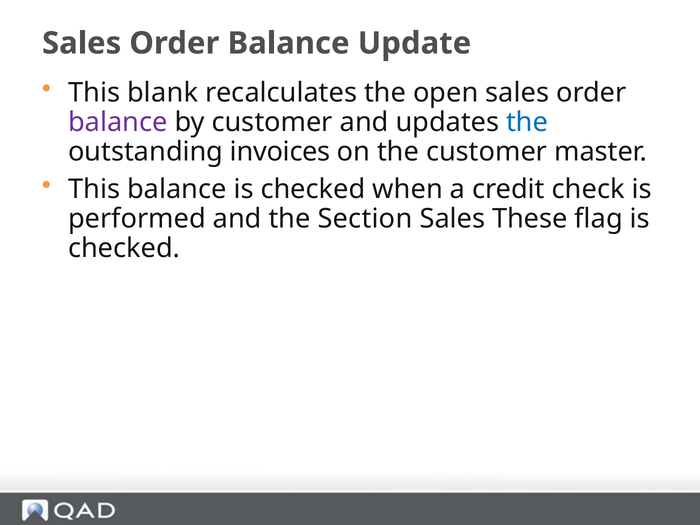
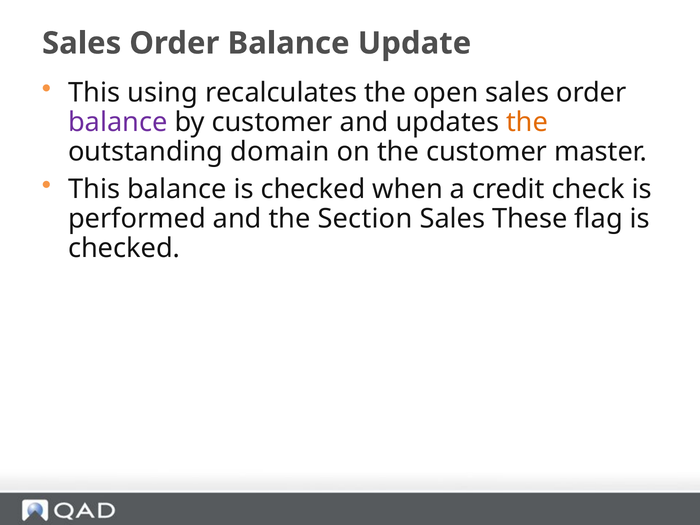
blank: blank -> using (163, 93)
the colour: blue -> orange (527, 122)
invoices: invoices -> domain (280, 152)
